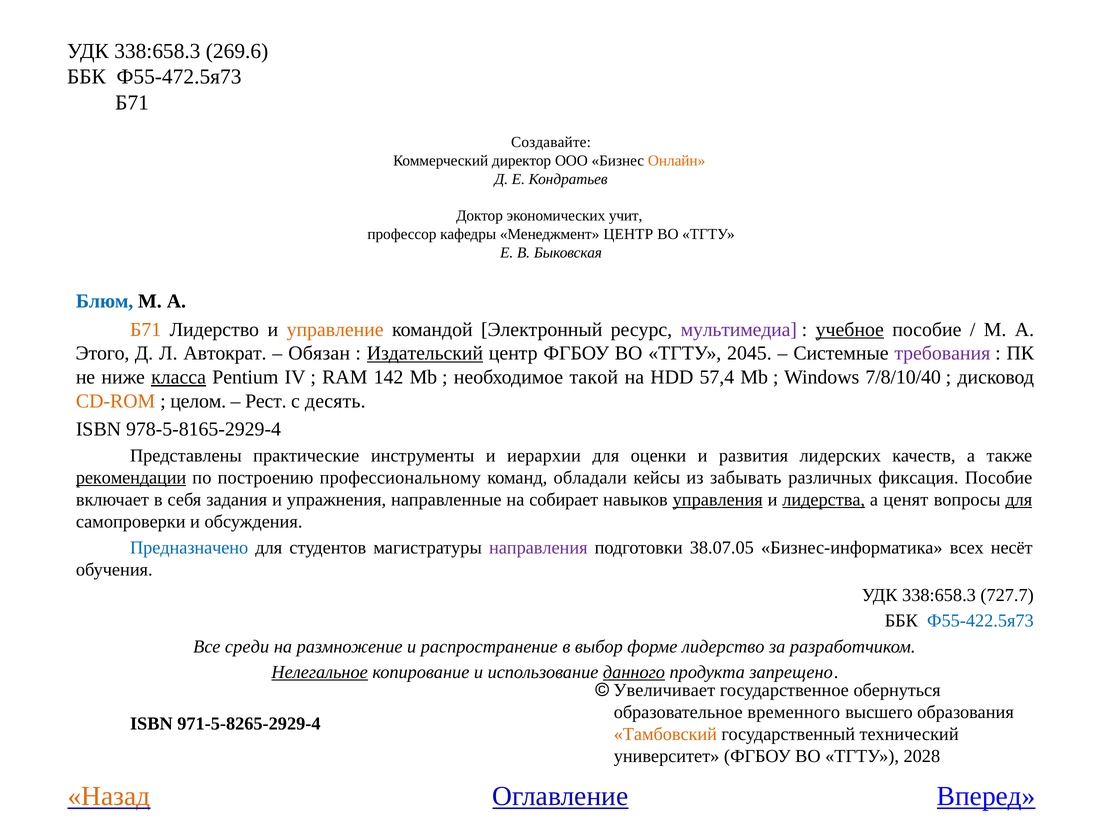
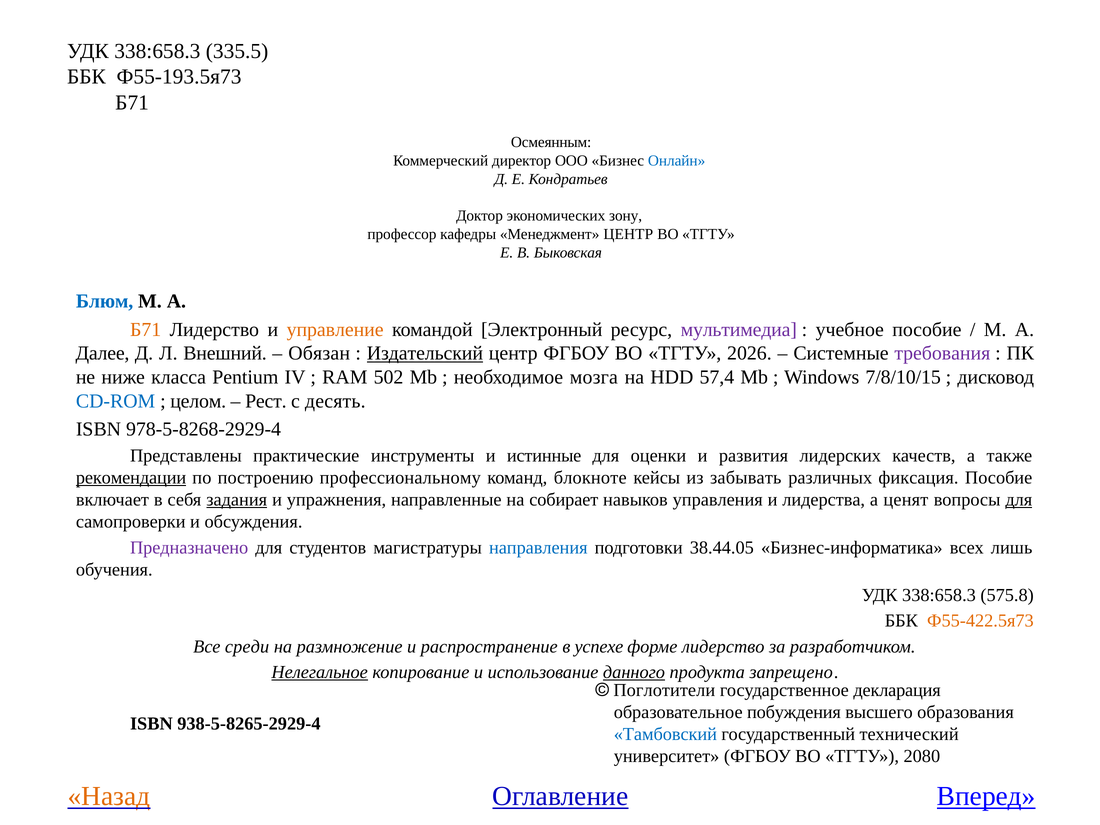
269.6: 269.6 -> 335.5 (237, 51)
Ф55-472.5я73: Ф55-472.5я73 -> Ф55-193.5я73 (179, 77)
Создавайте: Создавайте -> Осмеянным (551, 142)
Онлайн colour: orange -> blue (677, 161)
учит: учит -> зону (626, 216)
учебное underline: present -> none (850, 330)
Этого: Этого -> Далее (103, 353)
Автократ: Автократ -> Внешний (225, 353)
2045: 2045 -> 2026 (749, 353)
класса underline: present -> none (179, 377)
142: 142 -> 502 (389, 377)
такой: такой -> мозга (594, 377)
7/8/10/40: 7/8/10/40 -> 7/8/10/15 (903, 377)
CD-ROM colour: orange -> blue (116, 401)
978-5-8165-2929-4: 978-5-8165-2929-4 -> 978-5-8268-2929-4 (204, 429)
иерархии: иерархии -> истинные (544, 456)
обладали: обладали -> блокноте (590, 478)
задания underline: none -> present (237, 500)
управления underline: present -> none (718, 500)
лидерства underline: present -> none (824, 500)
Предназначено colour: blue -> purple (189, 547)
направления colour: purple -> blue (538, 547)
38.07.05: 38.07.05 -> 38.44.05 (722, 547)
несёт: несёт -> лишь (1012, 547)
727.7: 727.7 -> 575.8 (1007, 595)
Ф55-422.5я73 colour: blue -> orange (980, 621)
выбор: выбор -> успехе (599, 647)
Увеличивает: Увеличивает -> Поглотители (664, 690)
обернуться: обернуться -> декларация (897, 690)
временного: временного -> побуждения (794, 712)
971-5-8265-2929-4: 971-5-8265-2929-4 -> 938-5-8265-2929-4 (249, 724)
Тамбовский colour: orange -> blue (665, 734)
2028: 2028 -> 2080 (922, 756)
